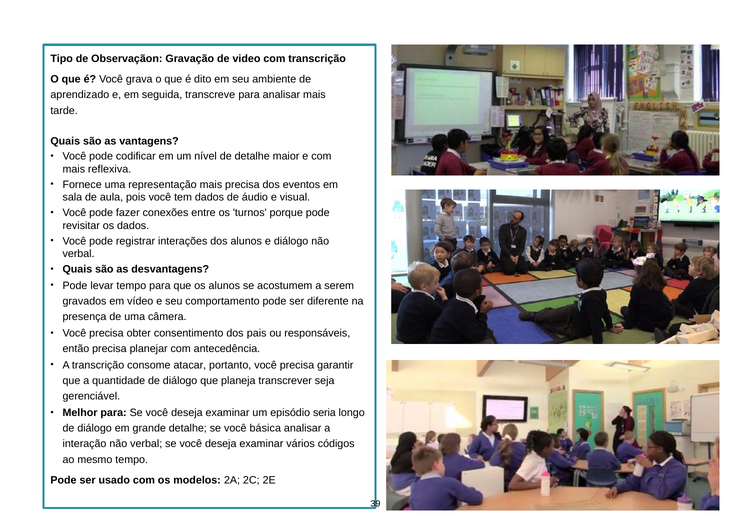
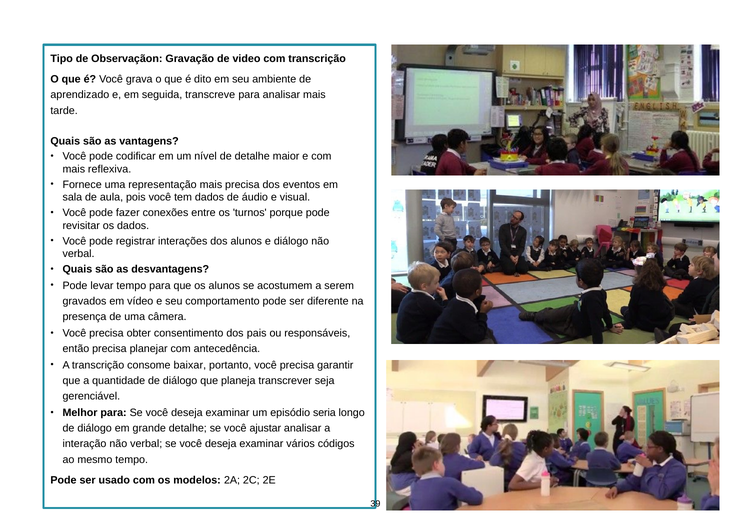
atacar: atacar -> baixar (190, 365)
básica: básica -> ajustar (265, 428)
